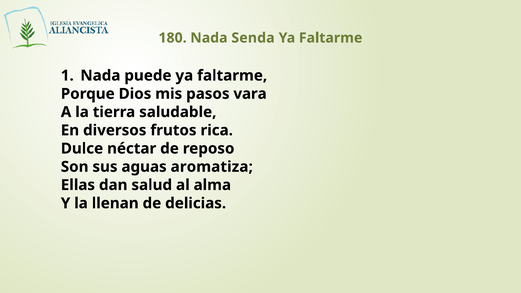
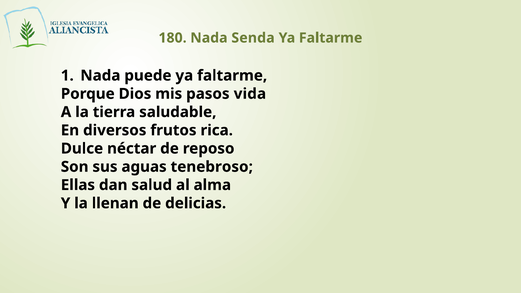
vara: vara -> vida (250, 94)
aromatiza: aromatiza -> tenebroso (212, 167)
